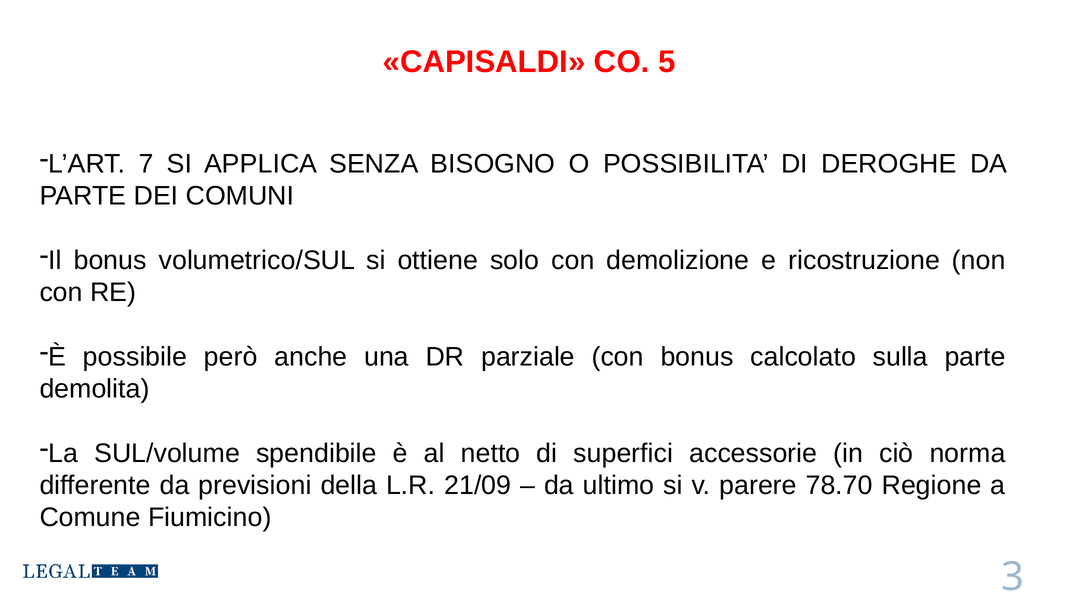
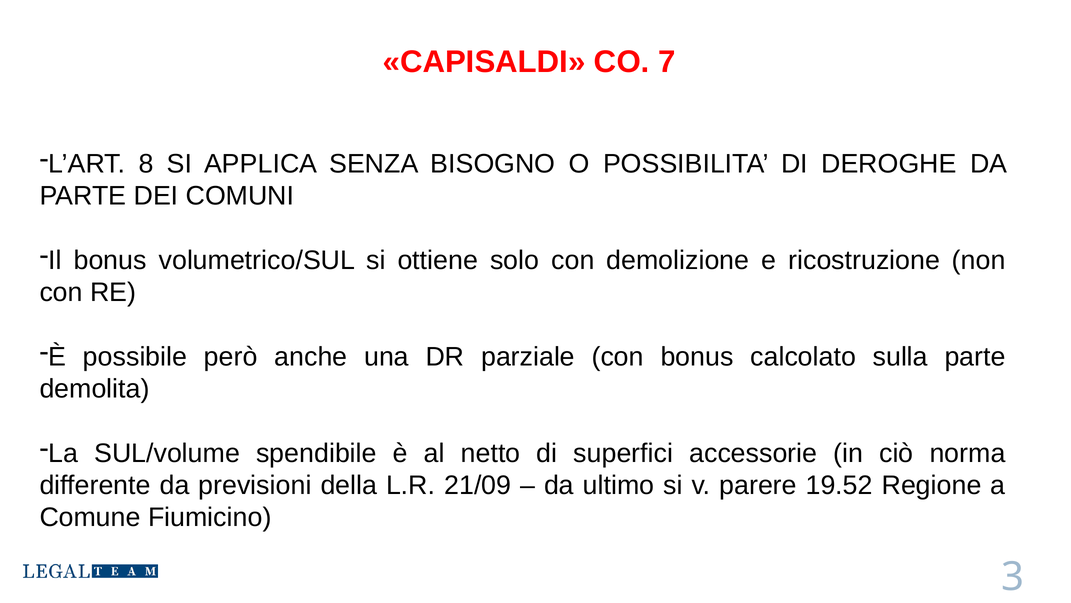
5: 5 -> 7 (667, 62)
7: 7 -> 8 (146, 164)
78.70: 78.70 -> 19.52 (839, 485)
